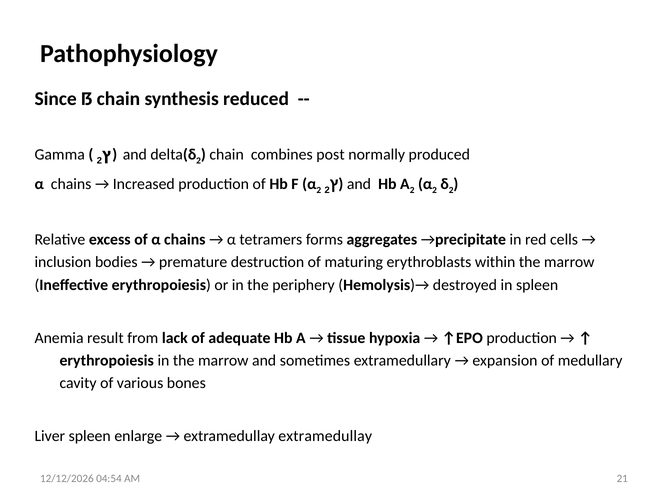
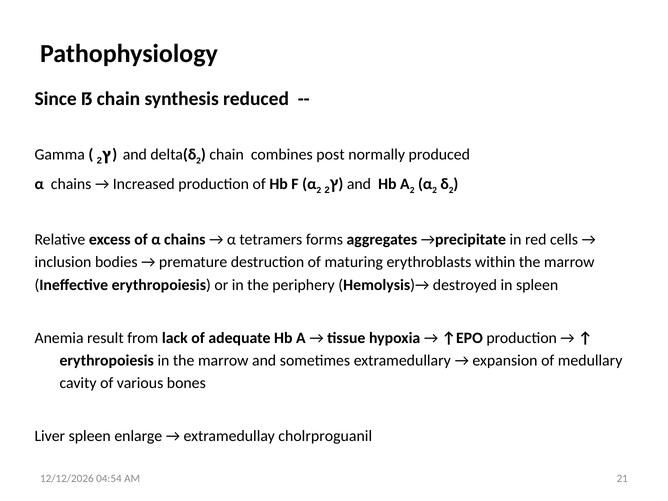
extramedullay extramedullay: extramedullay -> cholrproguanil (325, 436)
